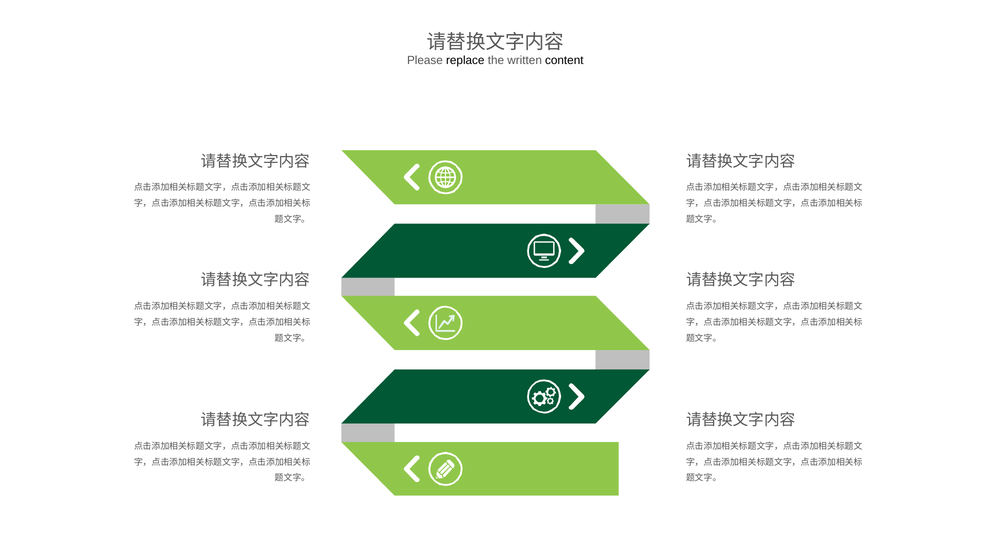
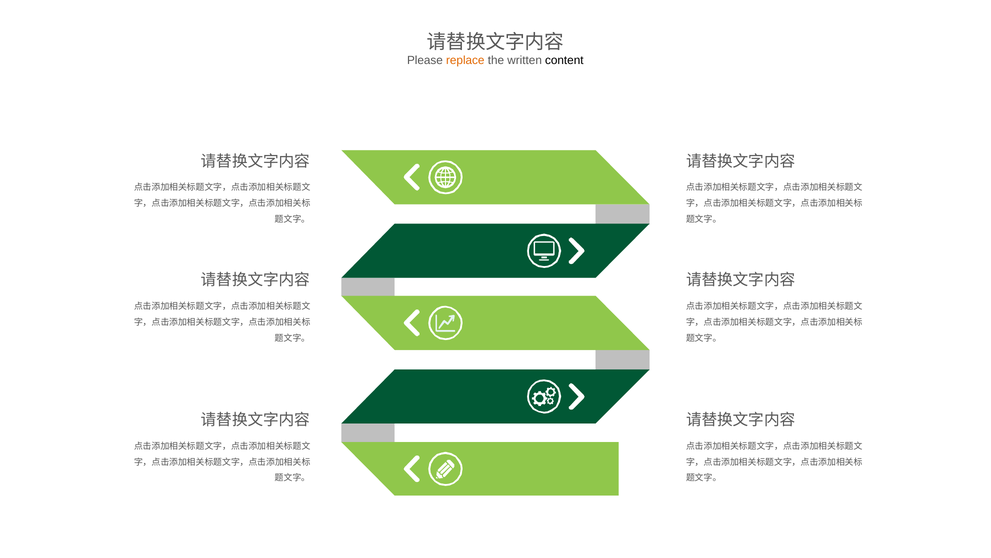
replace colour: black -> orange (465, 60)
